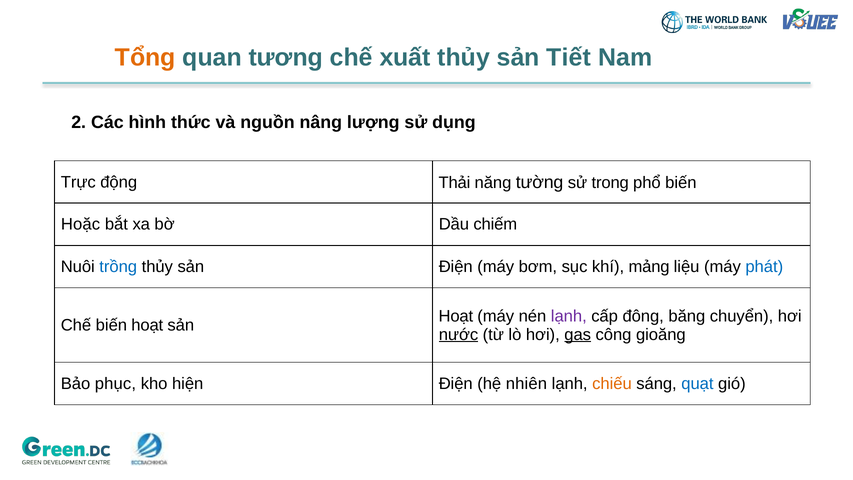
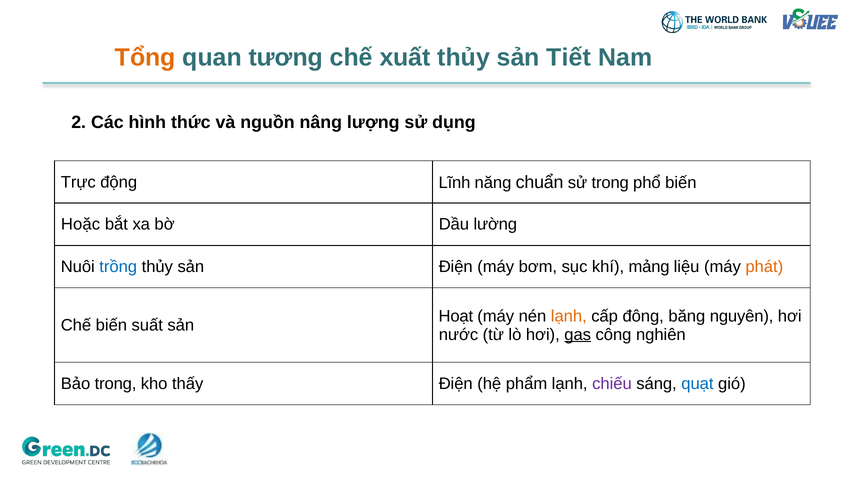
Thải: Thải -> Lĩnh (454, 182)
tường: tường -> chuẩn (540, 182)
chiếm: chiếm -> lường (495, 224)
phát colour: blue -> orange (764, 267)
lạnh colour: purple -> orange (569, 316)
chuyển: chuyển -> nguyên (742, 316)
biến hoạt: hoạt -> suất (147, 325)
nước underline: present -> none (458, 334)
gioăng: gioăng -> nghiên (661, 334)
Bảo phục: phục -> trong (116, 384)
hiện: hiện -> thấy (188, 384)
nhiên: nhiên -> phẩm (526, 384)
chiếu colour: orange -> purple (612, 384)
